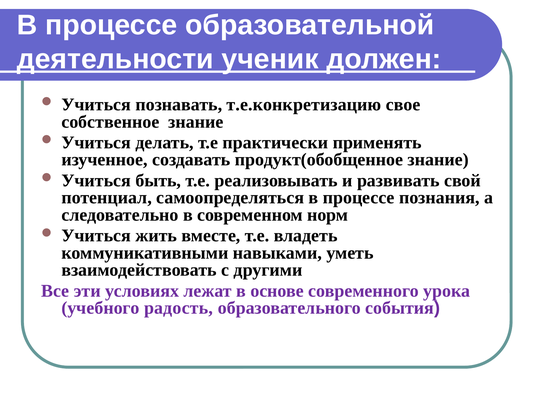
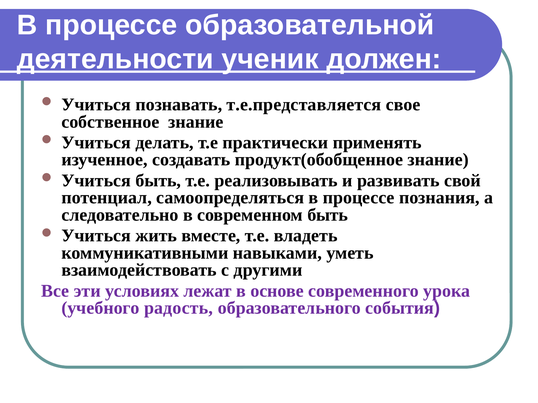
т.е.конкретизацию: т.е.конкретизацию -> т.е.представляется (304, 105)
современном норм: норм -> быть (328, 215)
